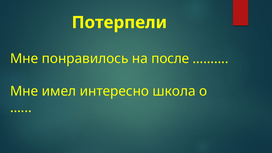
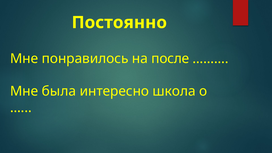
Потерпели: Потерпели -> Постоянно (119, 23)
имел: имел -> была (59, 91)
